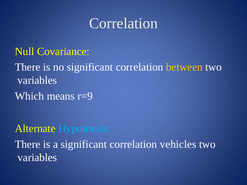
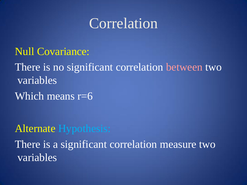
between colour: yellow -> pink (184, 67)
r=9: r=9 -> r=6 (85, 96)
vehicles: vehicles -> measure (178, 145)
